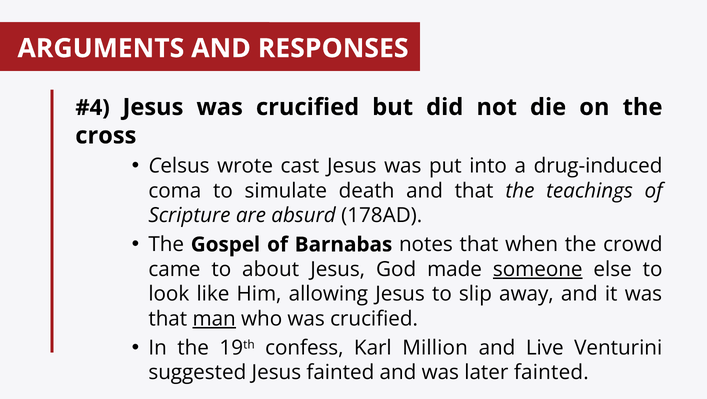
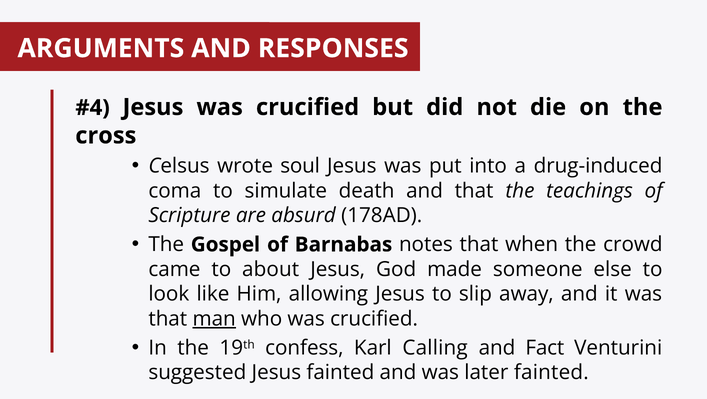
cast: cast -> soul (300, 166)
someone underline: present -> none (538, 269)
Million: Million -> Calling (435, 348)
Live: Live -> Fact (545, 348)
